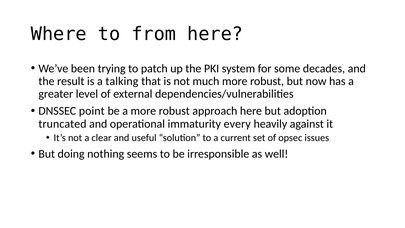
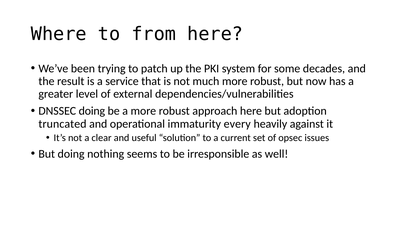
talking: talking -> service (122, 81)
DNSSEC point: point -> doing (92, 111)
